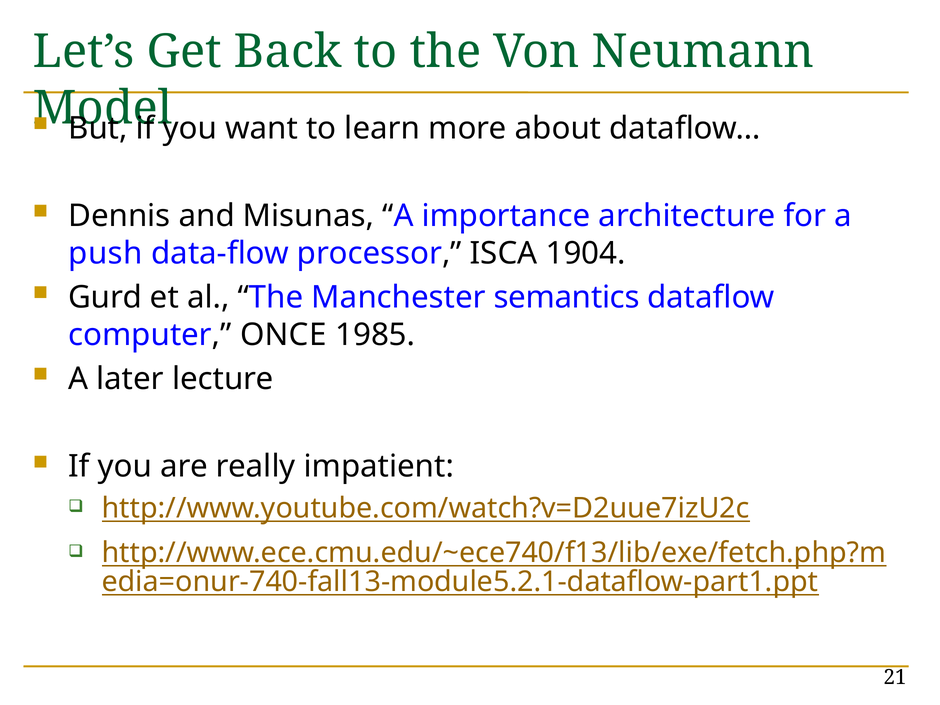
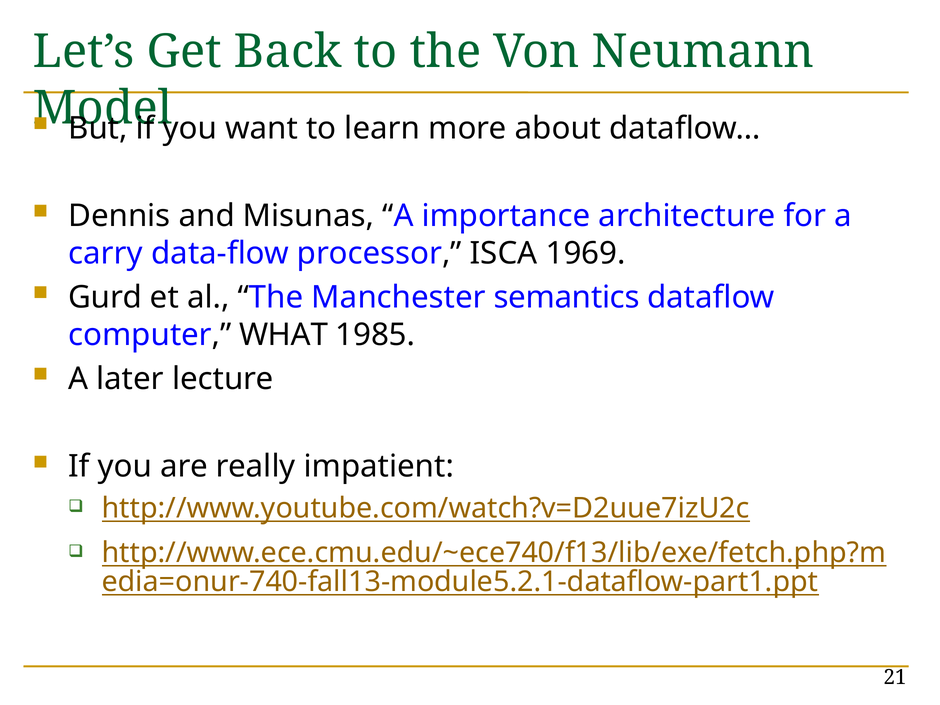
push: push -> carry (106, 253)
1904: 1904 -> 1969 (586, 253)
ONCE: ONCE -> WHAT (284, 335)
